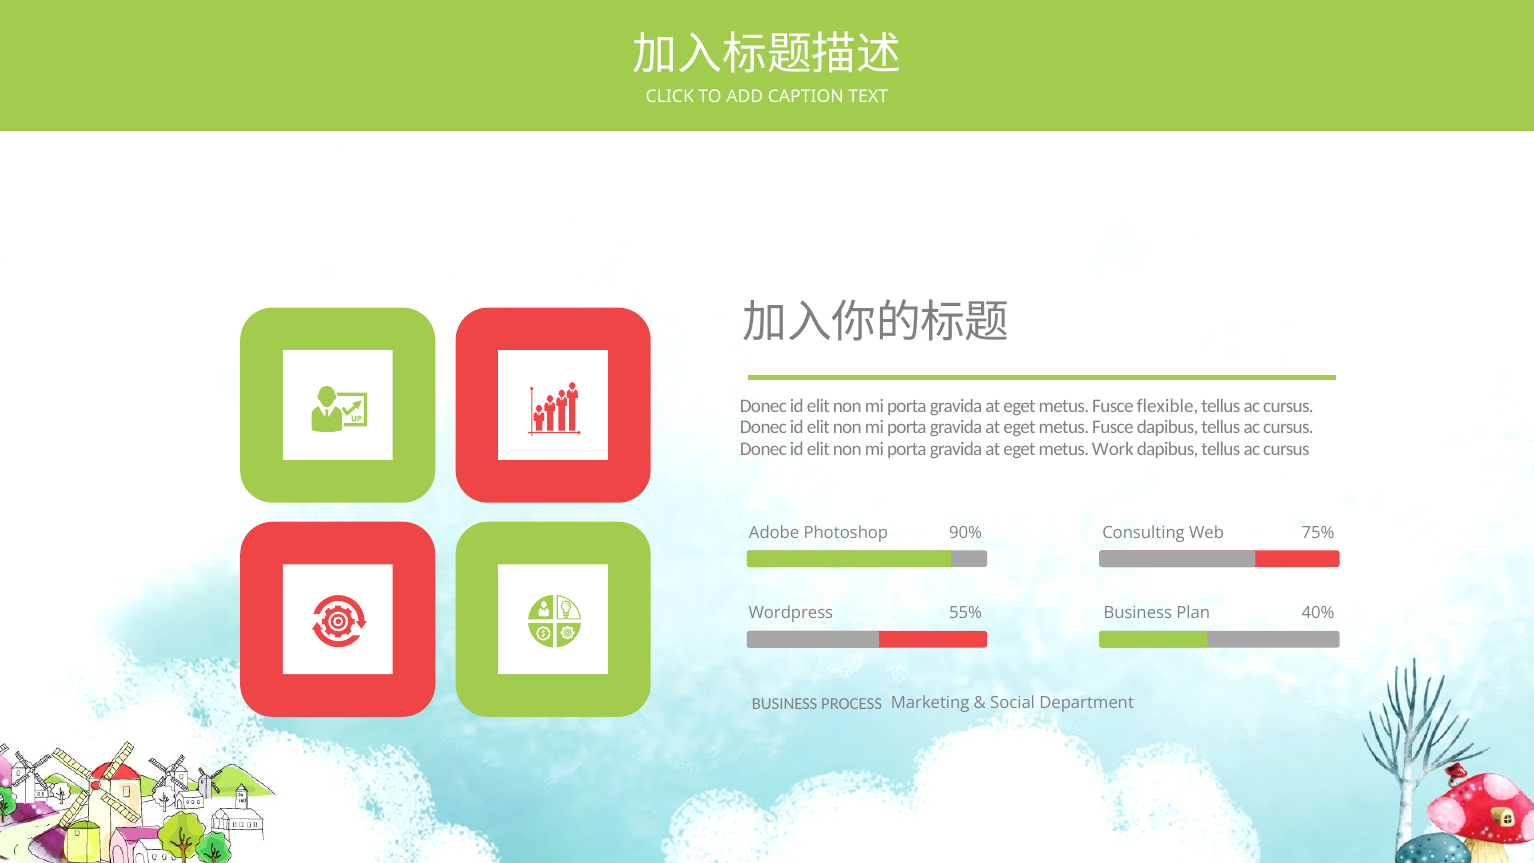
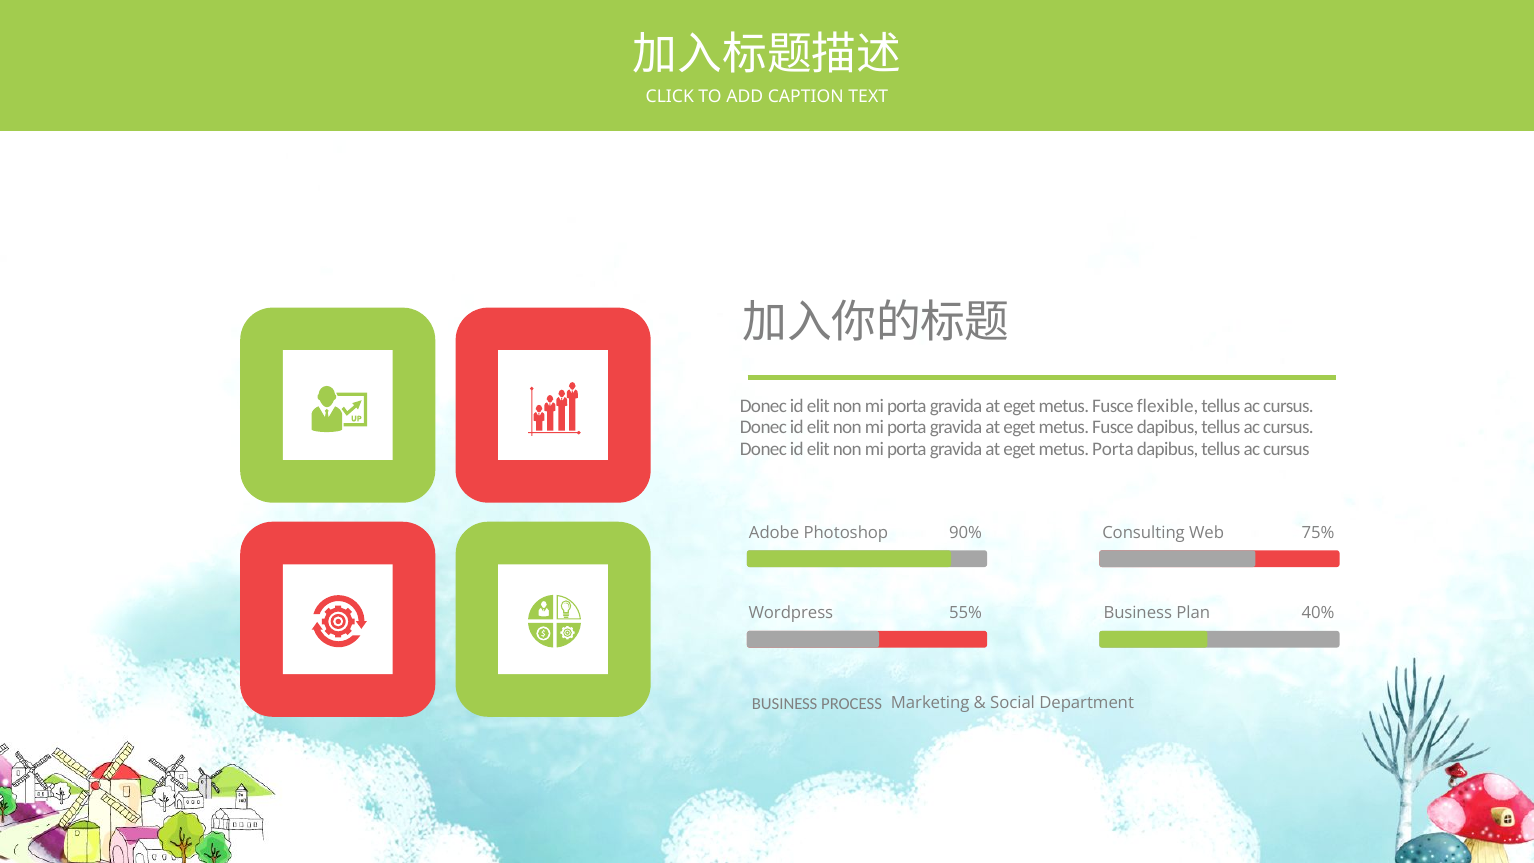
metus Work: Work -> Porta (1113, 449)
